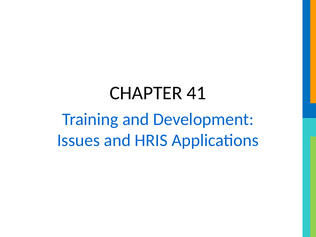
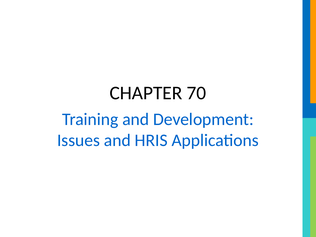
41: 41 -> 70 (196, 93)
